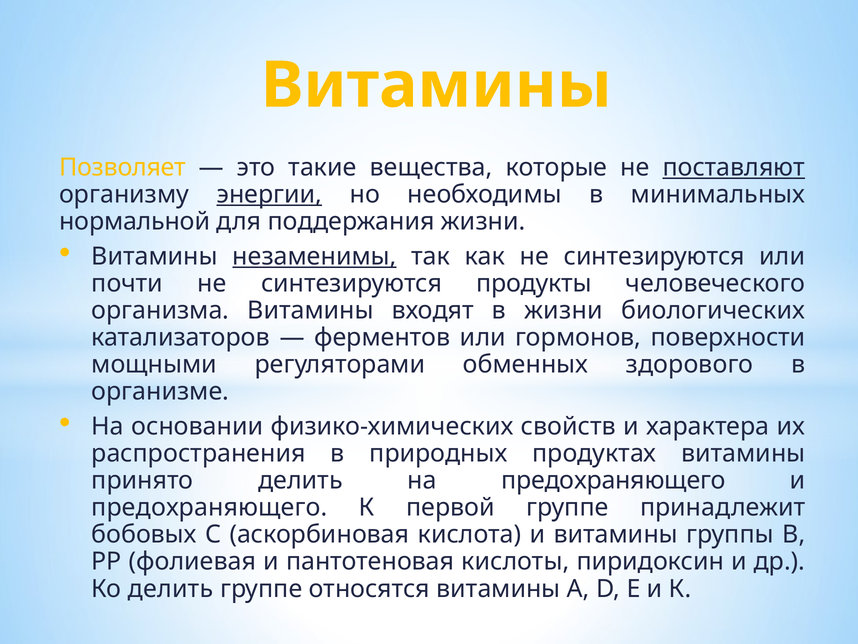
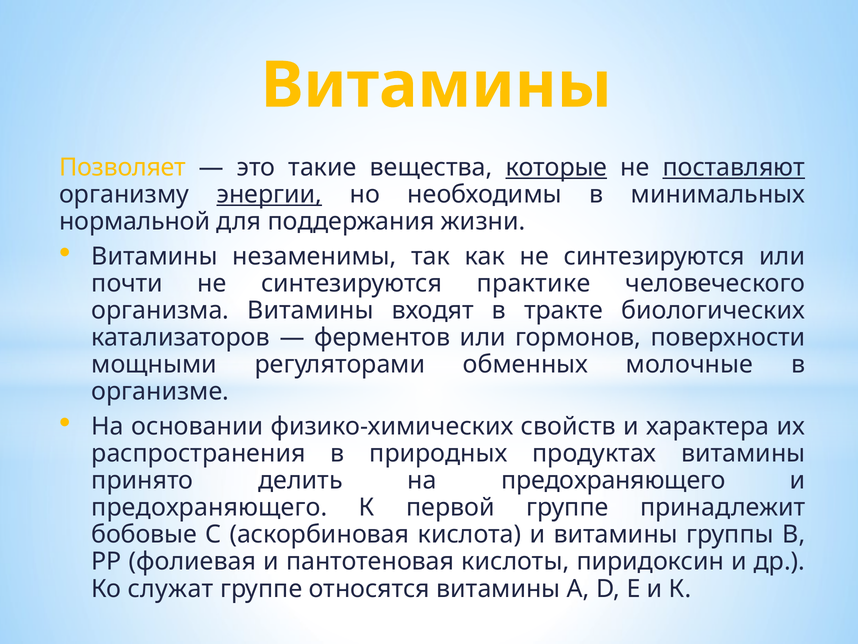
которые underline: none -> present (556, 167)
незаменимы underline: present -> none (314, 256)
продукты: продукты -> практике (534, 283)
в жизни: жизни -> тракте (564, 310)
здорового: здорового -> молочные (690, 364)
бобовых: бобовых -> бобовые (144, 534)
Ко делить: делить -> служат (171, 588)
